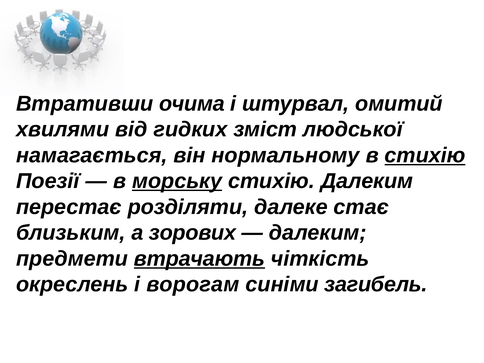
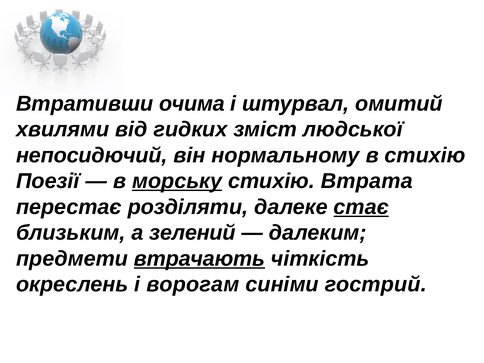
намагається: намагається -> непосидючий (92, 155)
стихію underline: present -> none (425, 155)
стихію Далеким: Далеким -> Втрата (367, 181)
стає underline: none -> present (361, 207)
зорових: зорових -> зелений (192, 233)
загибель: загибель -> гострий (376, 284)
